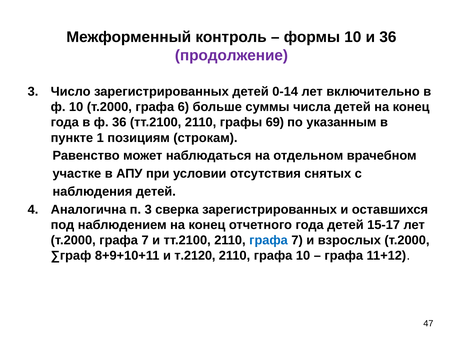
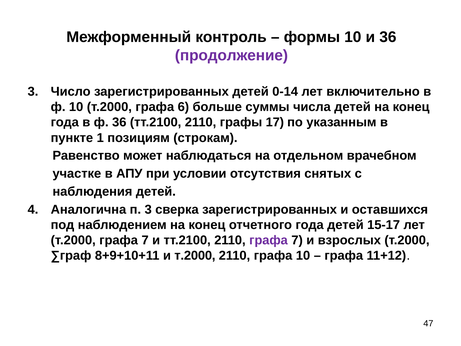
69: 69 -> 17 (275, 122)
графа colour: blue -> purple (268, 240)
и т.2120: т.2120 -> т.2000 (195, 256)
